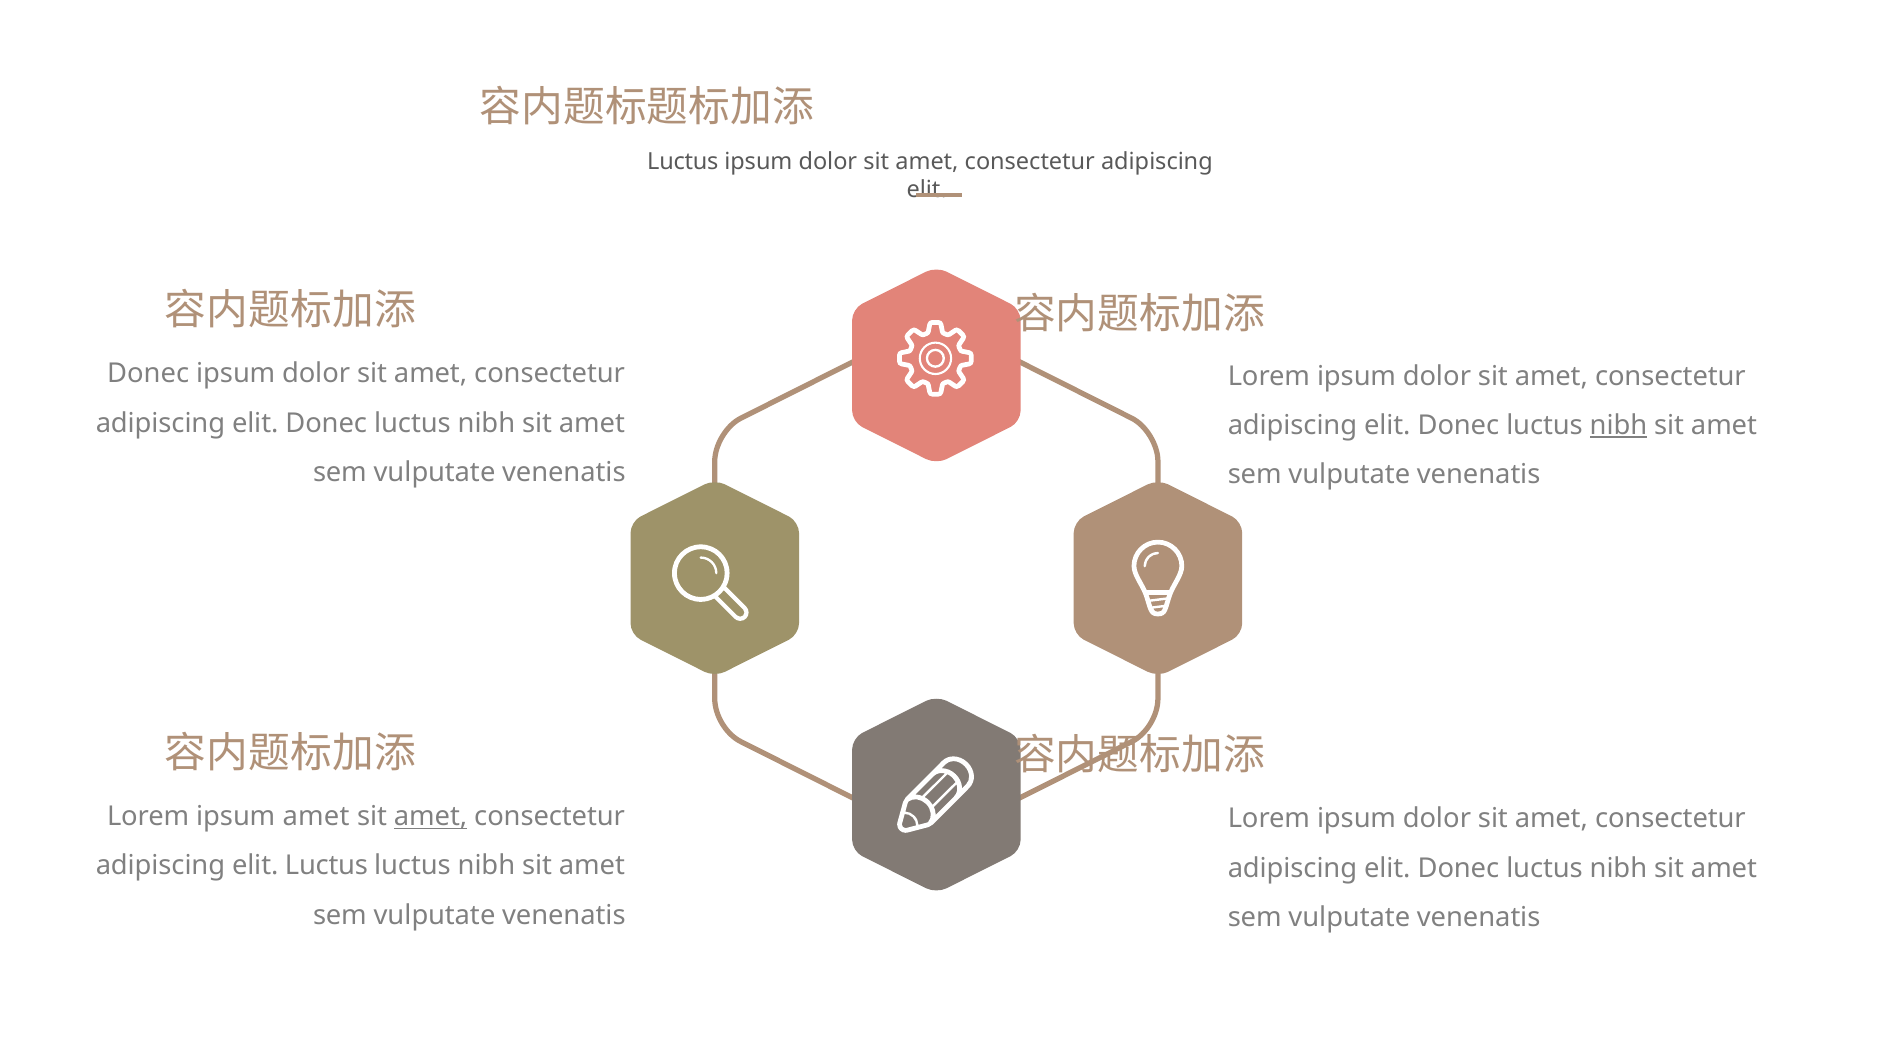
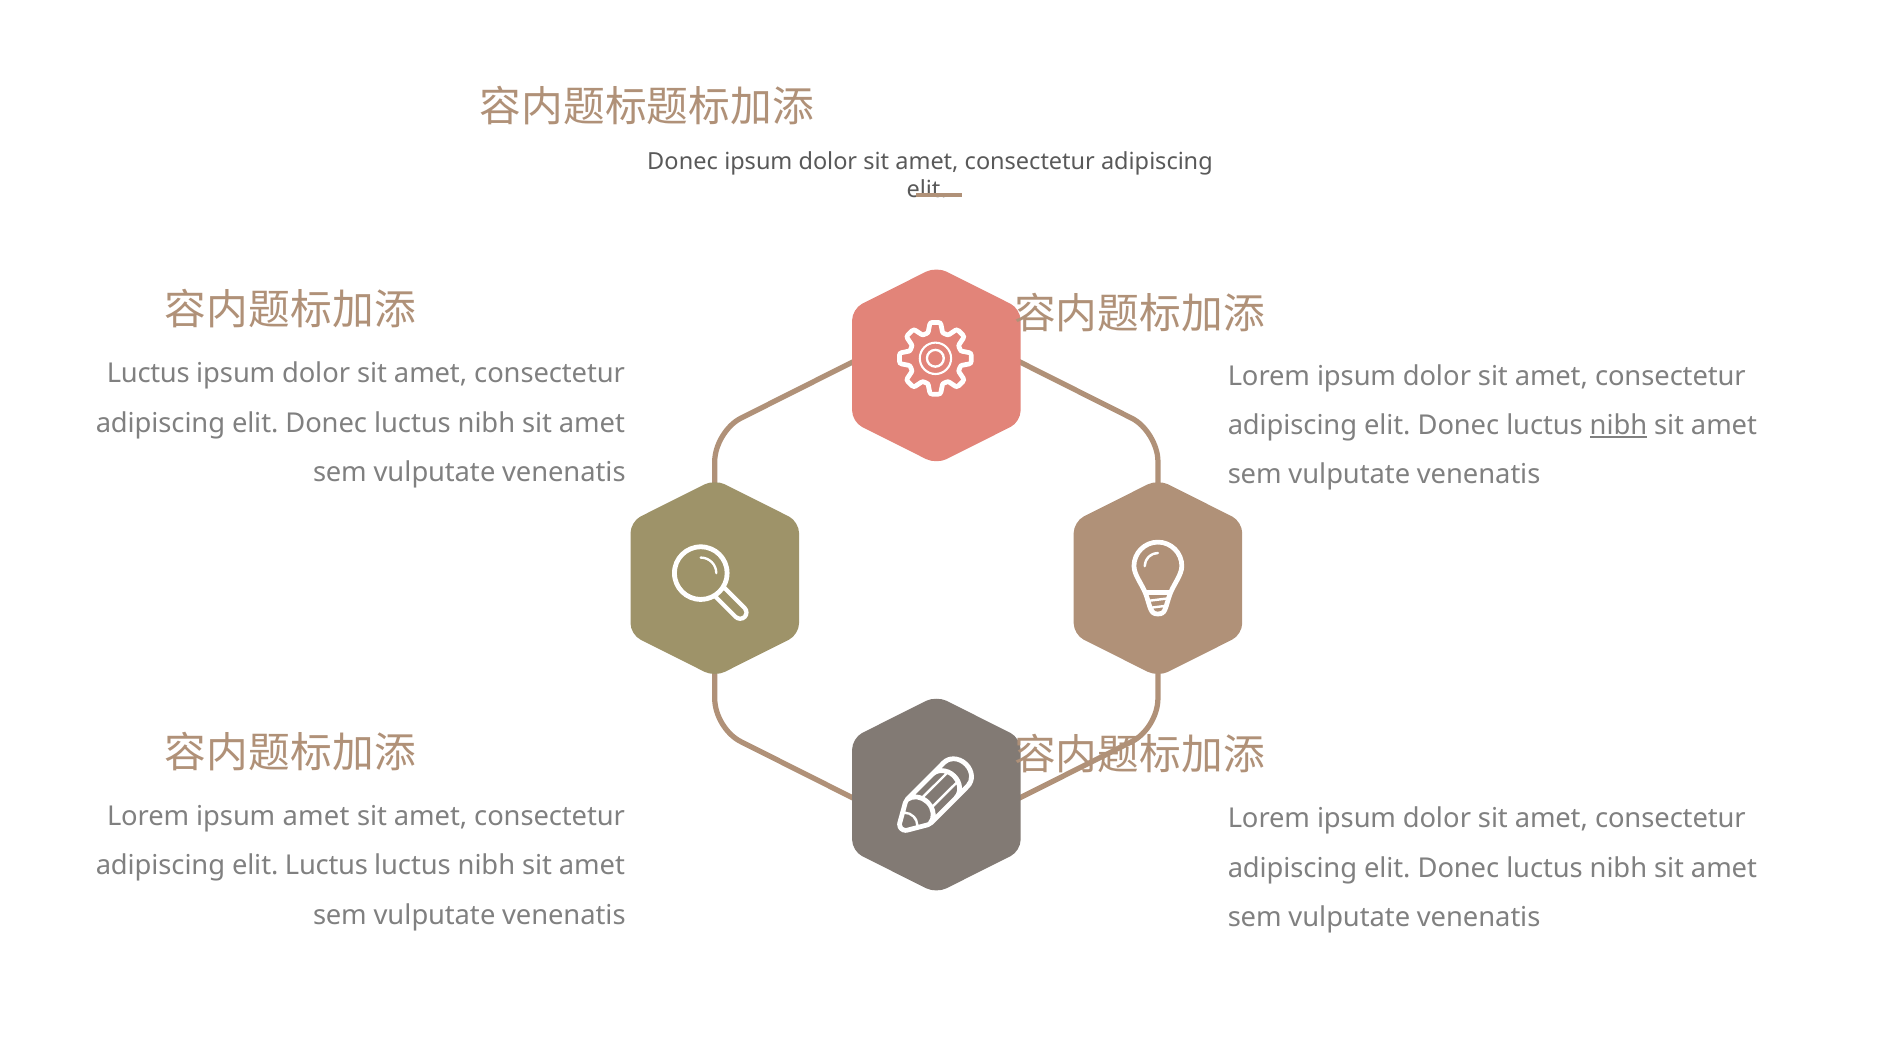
Luctus: Luctus -> Donec (683, 162)
Donec: Donec -> Luctus (148, 374)
amet underline: present -> none (431, 817)
